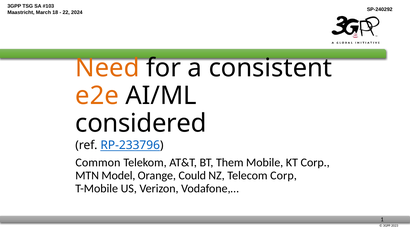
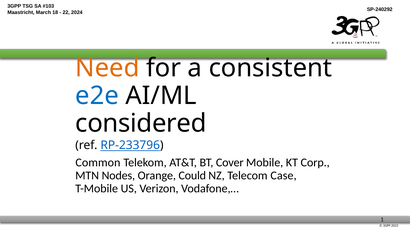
e2e colour: orange -> blue (97, 96)
Them: Them -> Cover (230, 162)
Model: Model -> Nodes (118, 175)
Telecom Corp: Corp -> Case (284, 175)
